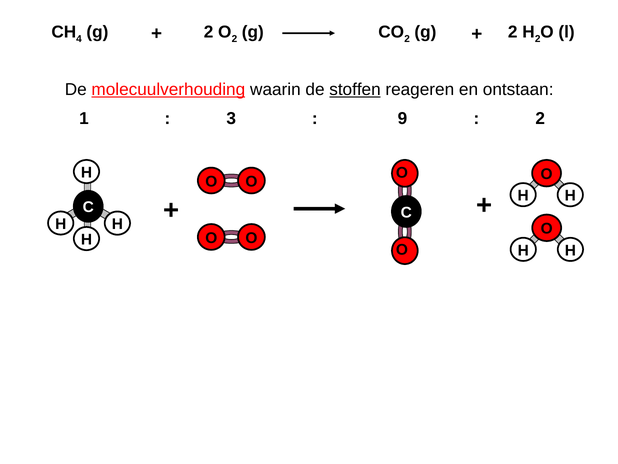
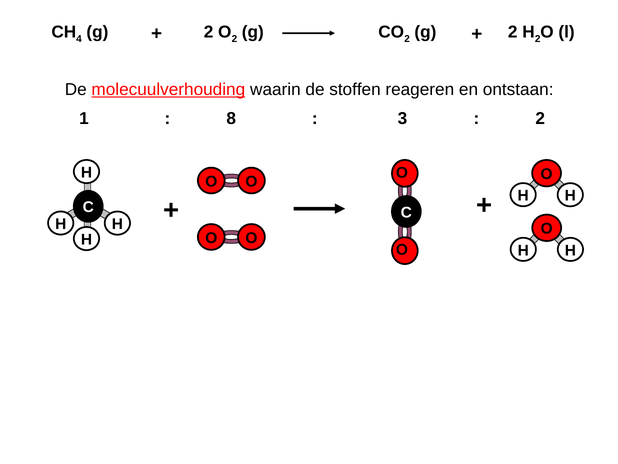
stoffen underline: present -> none (355, 89)
3: 3 -> 8 (231, 119)
9: 9 -> 3 (402, 119)
